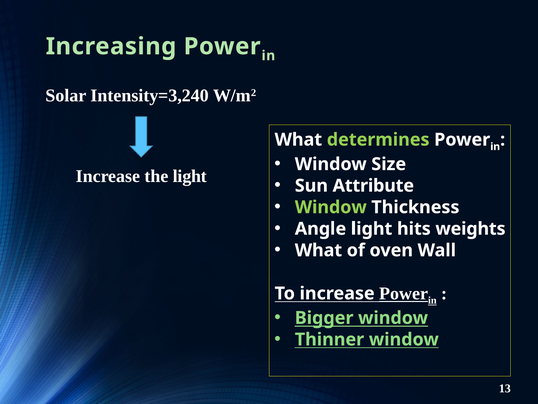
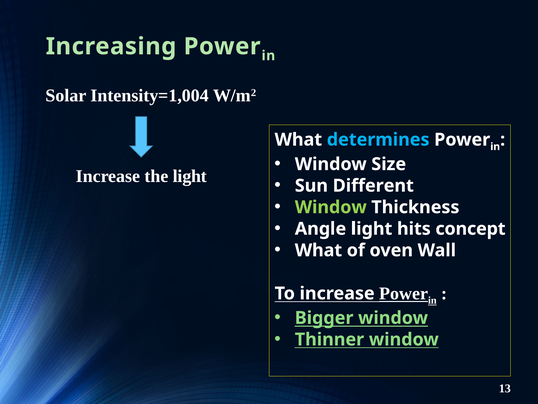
Intensity=3,240: Intensity=3,240 -> Intensity=1,004 (150, 95)
determines colour: light green -> light blue (378, 139)
Attribute: Attribute -> Different (373, 185)
weights: weights -> concept (470, 229)
